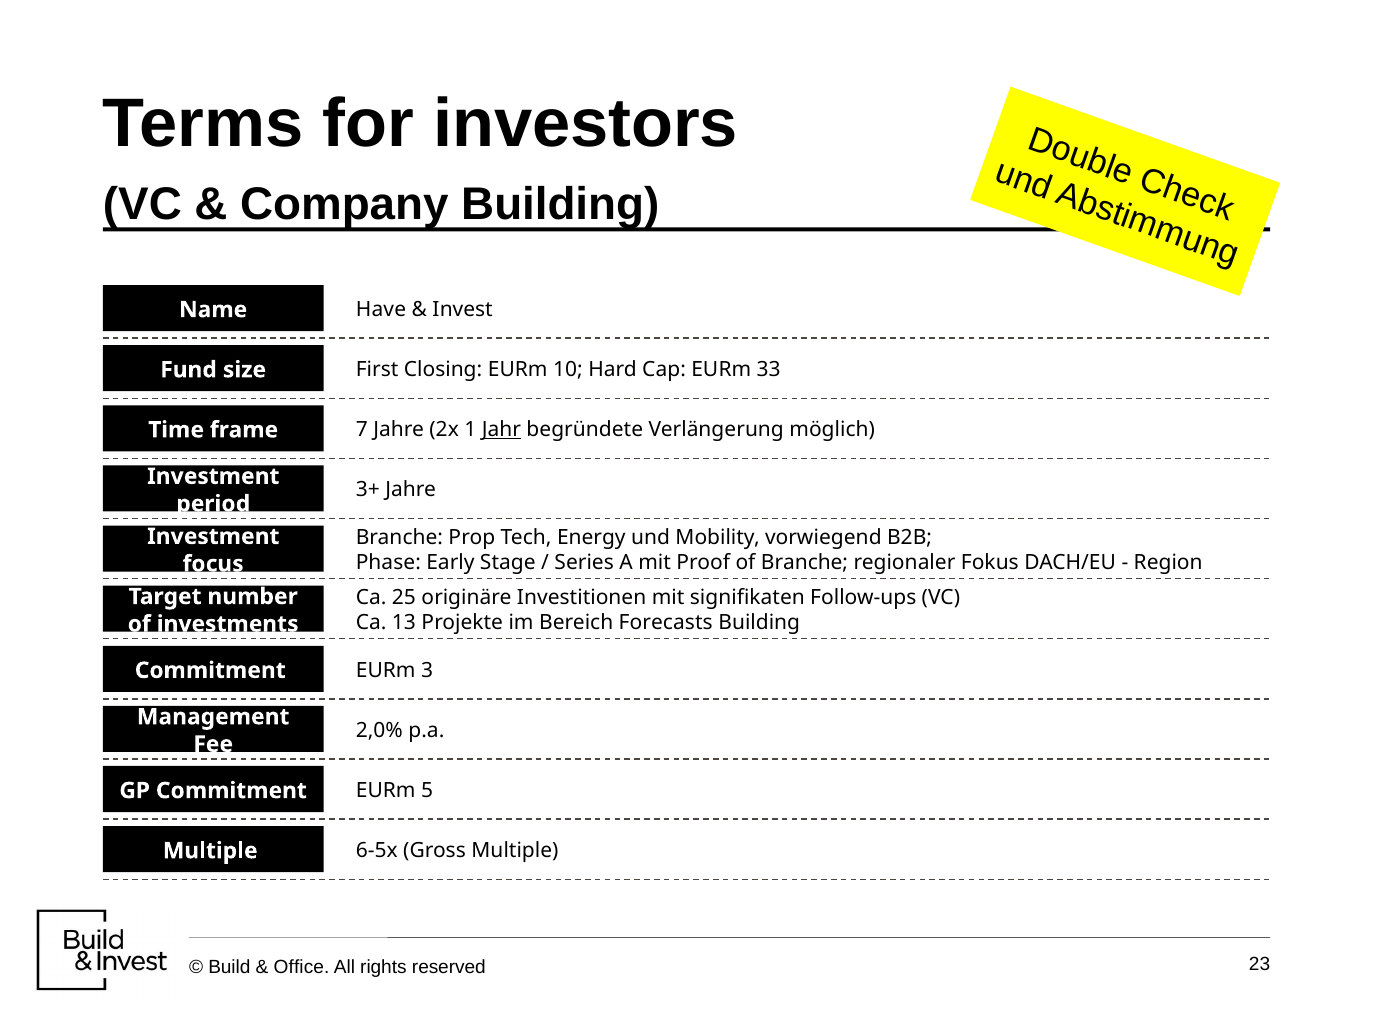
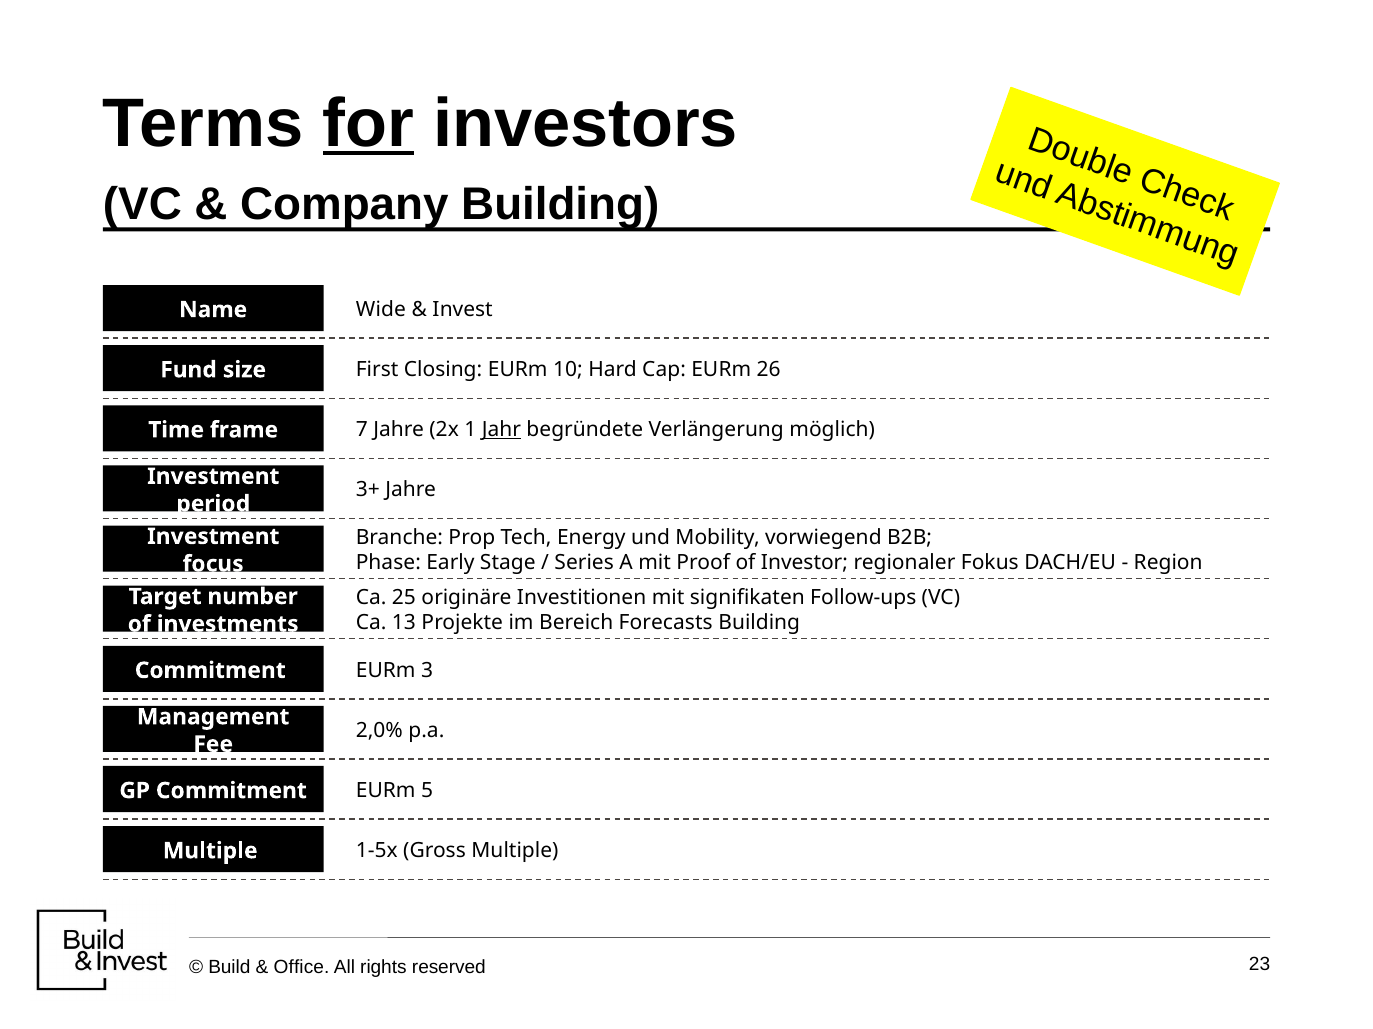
for underline: none -> present (368, 124)
Have: Have -> Wide (381, 310)
33: 33 -> 26 (769, 370)
of Branche: Branche -> Investor (804, 563)
6-5x: 6-5x -> 1-5x (377, 851)
